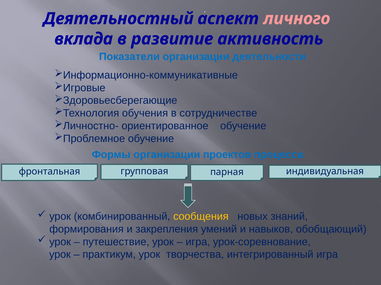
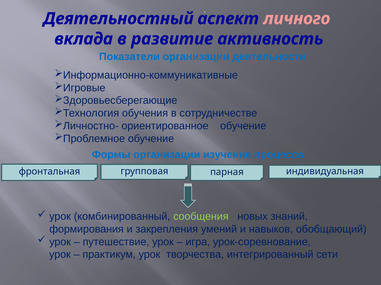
проектов: проектов -> изучение (227, 155)
сообщения colour: yellow -> light green (201, 217)
интегрированный игра: игра -> сети (327, 255)
